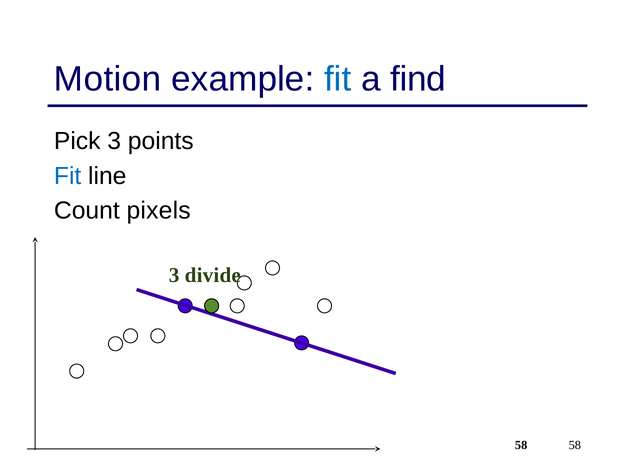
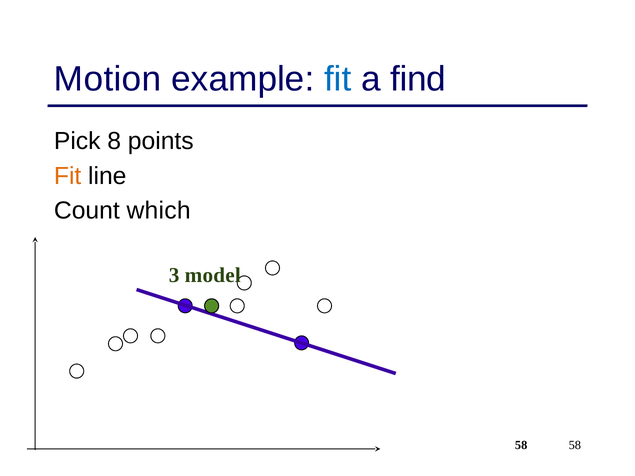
Pick 3: 3 -> 8 (114, 141)
Fit colour: blue -> orange (68, 176)
pixels: pixels -> which (159, 211)
divide: divide -> model (213, 275)
